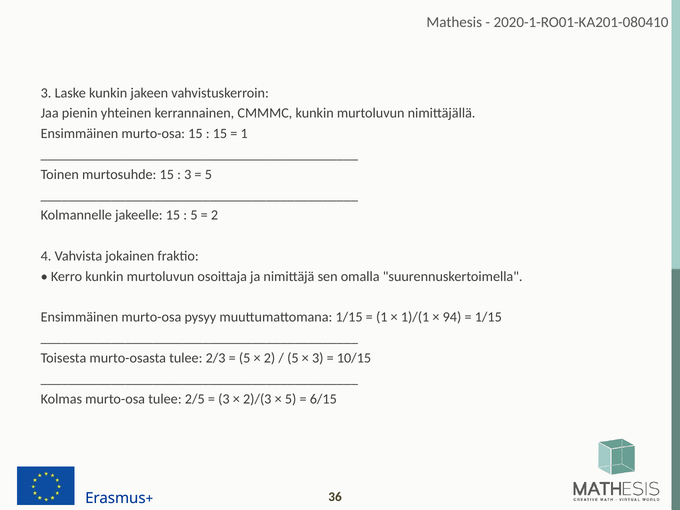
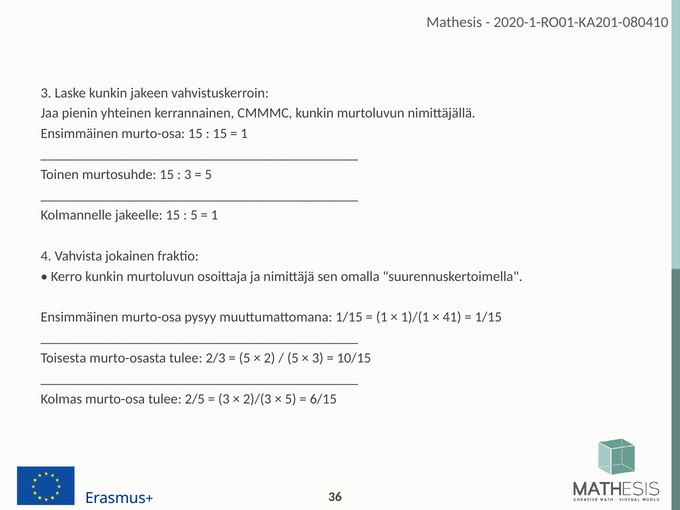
2: 2 -> 1 (215, 215)
94: 94 -> 41 (452, 317)
